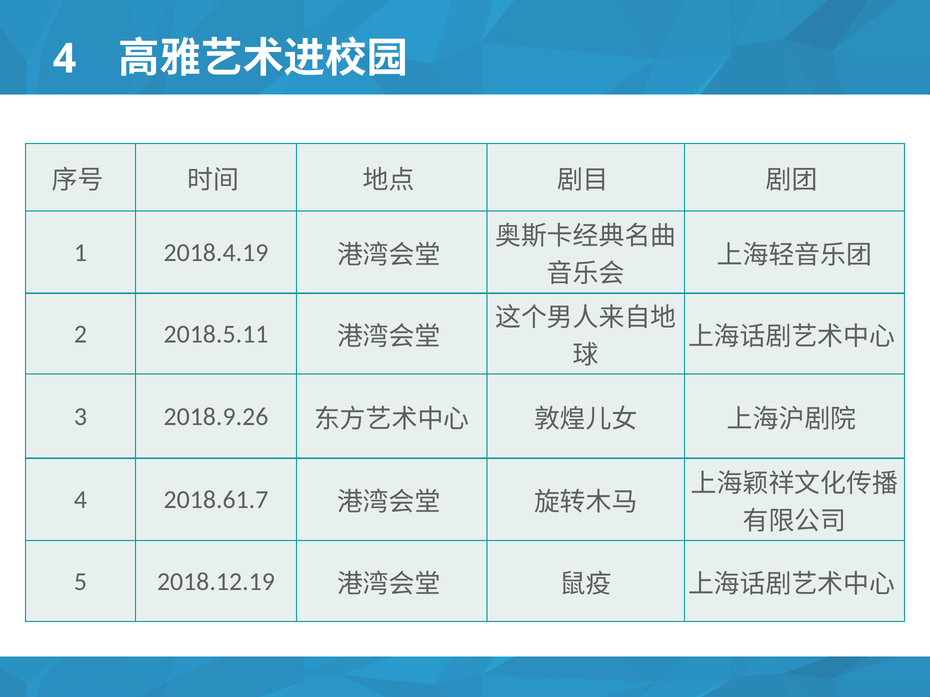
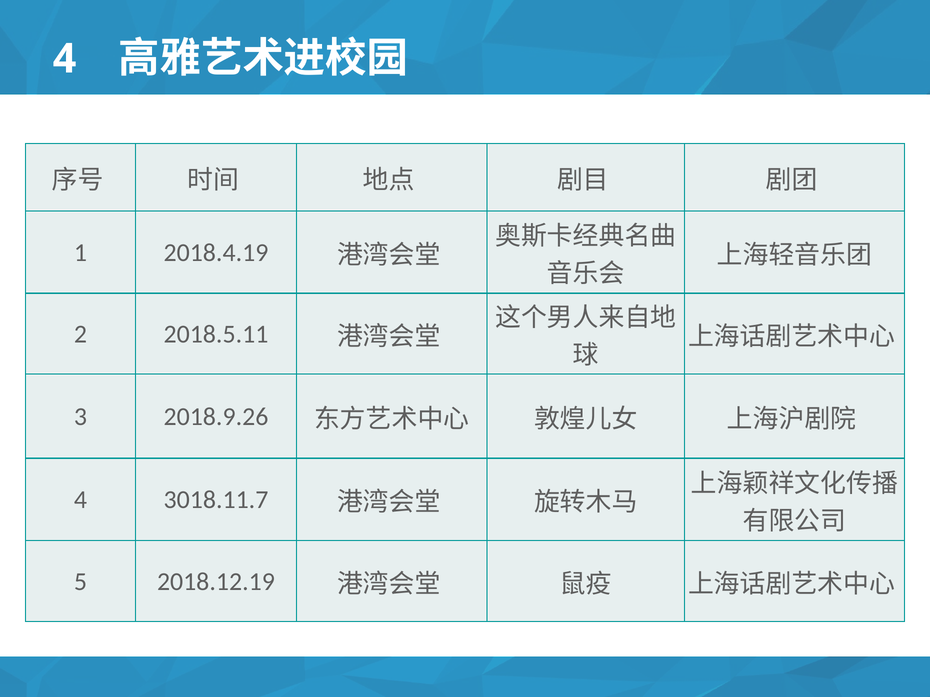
2018.61.7: 2018.61.7 -> 3018.11.7 (216, 500)
